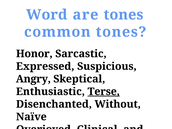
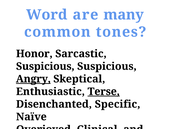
are tones: tones -> many (124, 15)
Expressed: Expressed -> Suspicious (45, 66)
Angry underline: none -> present (33, 79)
Without: Without -> Specific (118, 104)
